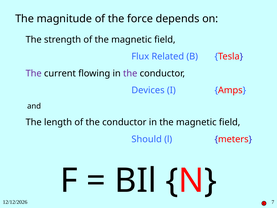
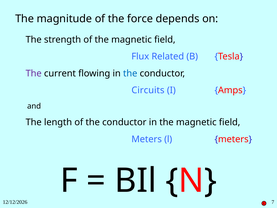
the colour: purple -> blue (130, 73)
Devices: Devices -> Circuits (148, 90)
Should: Should -> Meters (147, 139)
